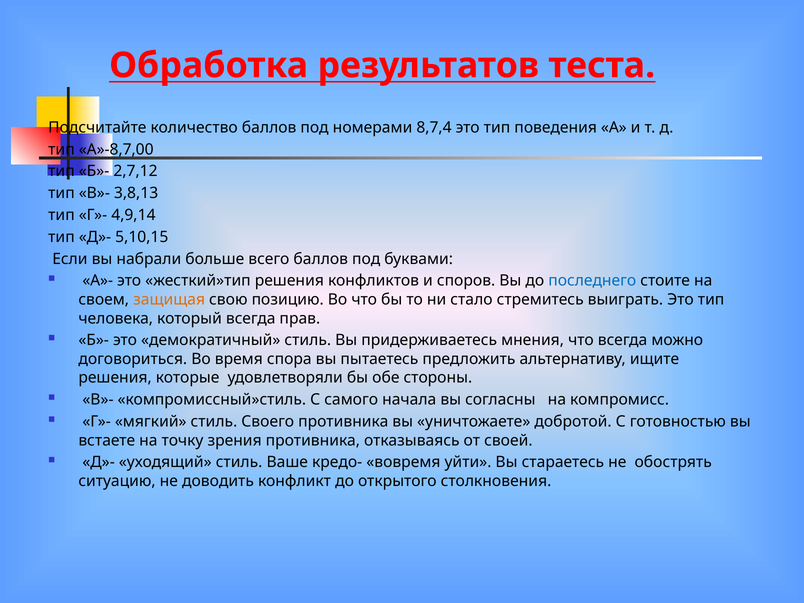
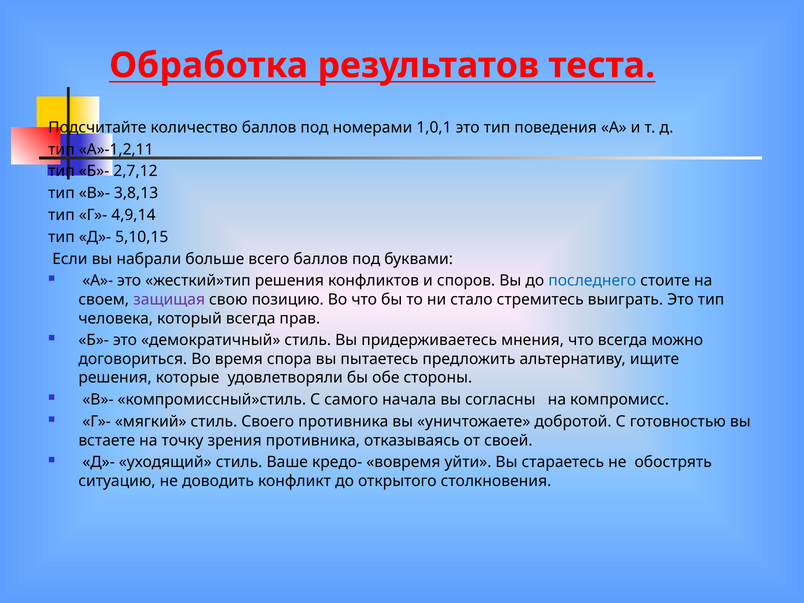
8,7,4: 8,7,4 -> 1,0,1 (434, 127)
А»-8,7,00: А»-8,7,00 -> А»-1,2,11 (116, 149)
защищая colour: orange -> purple (169, 300)
